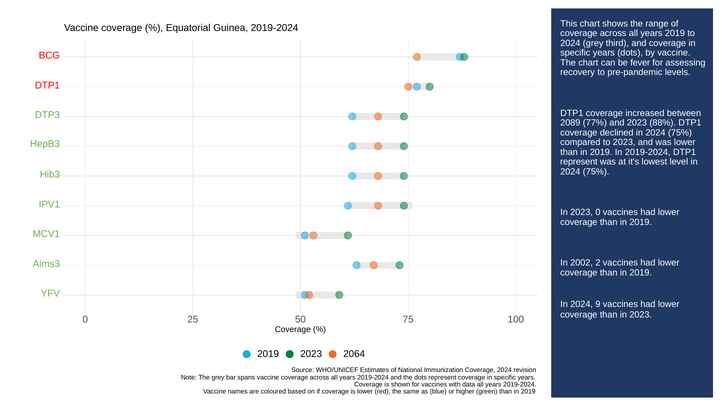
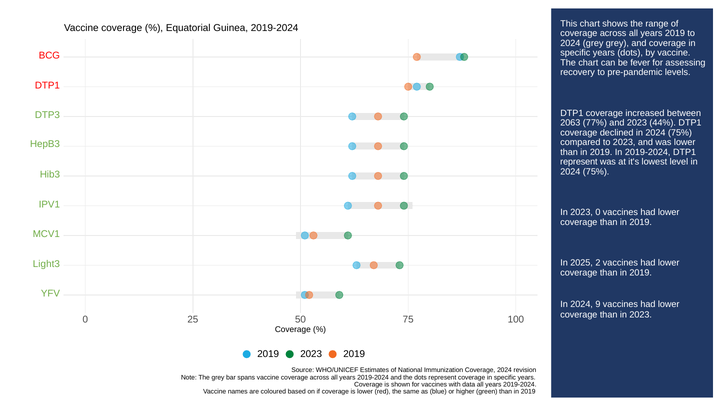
grey third: third -> grey (617, 43)
2089: 2089 -> 2063 (570, 123)
88%: 88% -> 44% (663, 123)
2002: 2002 -> 2025 (582, 263)
Aims3: Aims3 -> Light3 (46, 264)
2023 2064: 2064 -> 2019 (354, 354)
